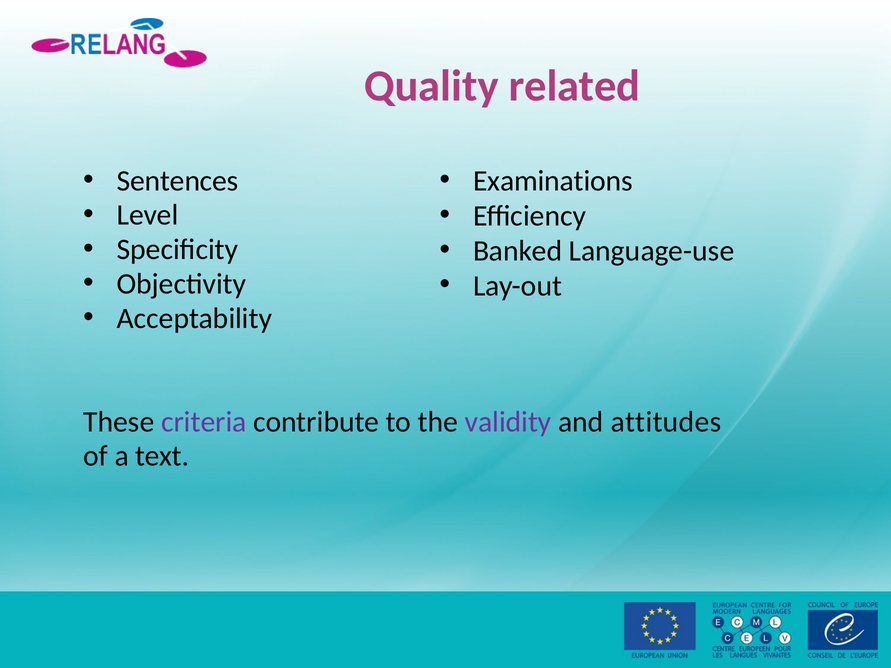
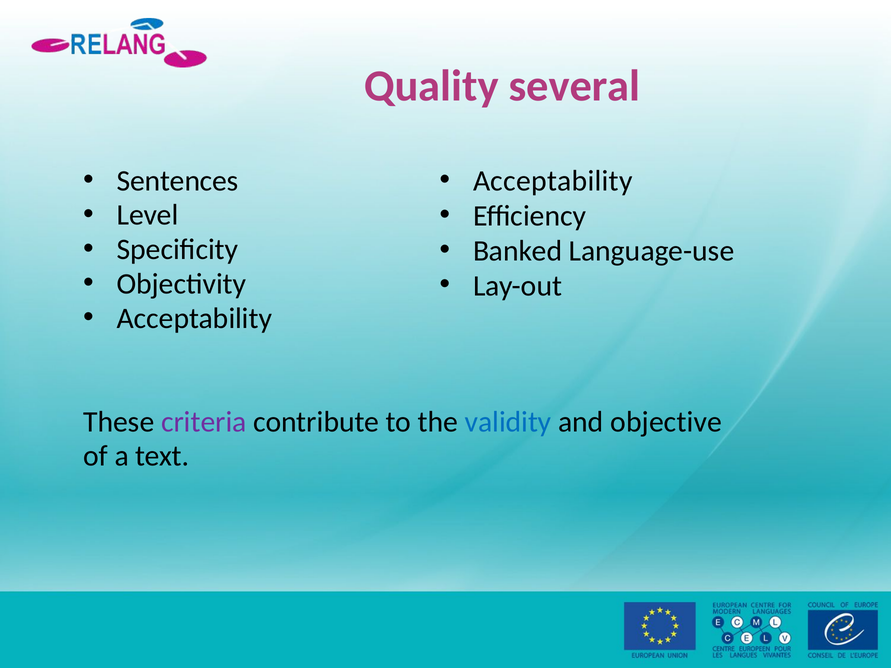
related: related -> several (574, 86)
Examinations: Examinations -> Acceptability (553, 181)
validity colour: purple -> blue (508, 422)
attitudes: attitudes -> objective (666, 422)
